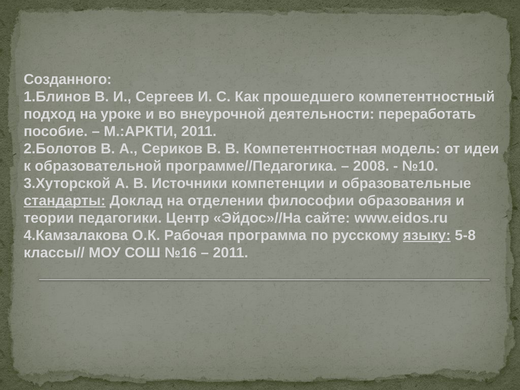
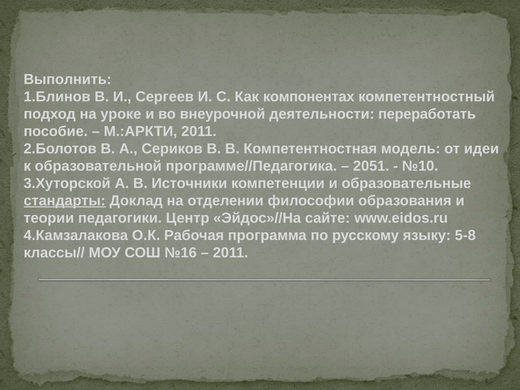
Созданного: Созданного -> Выполнить (68, 79)
прошедшего: прошедшего -> компонентах (309, 97)
2008: 2008 -> 2051 (371, 166)
языку underline: present -> none (427, 235)
